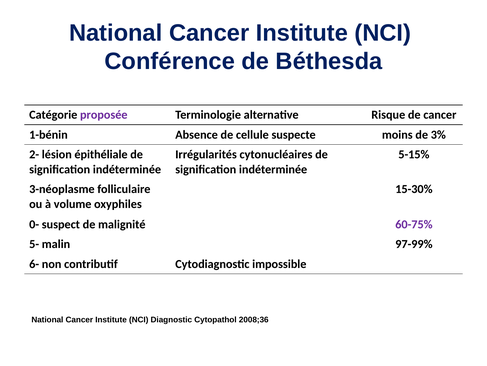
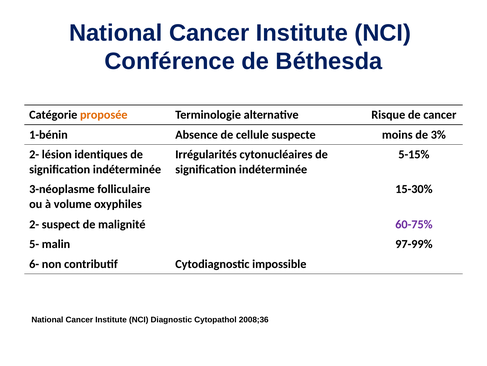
proposée colour: purple -> orange (104, 115)
épithéliale: épithéliale -> identiques (101, 154)
0-: 0- -> 2- (34, 224)
